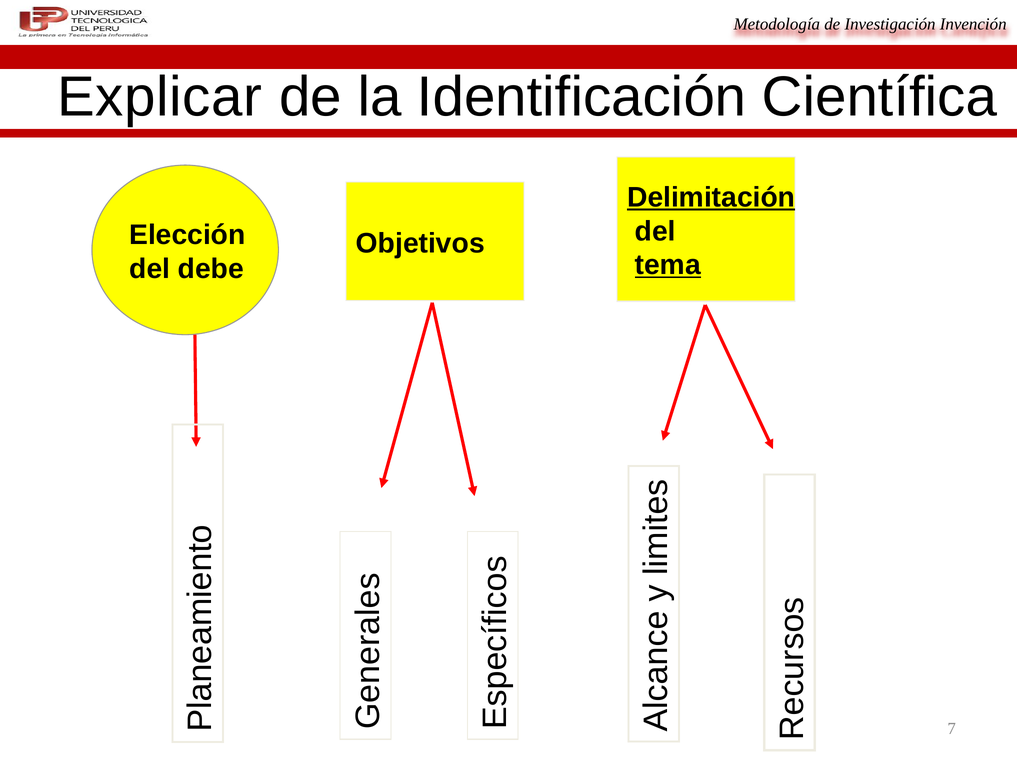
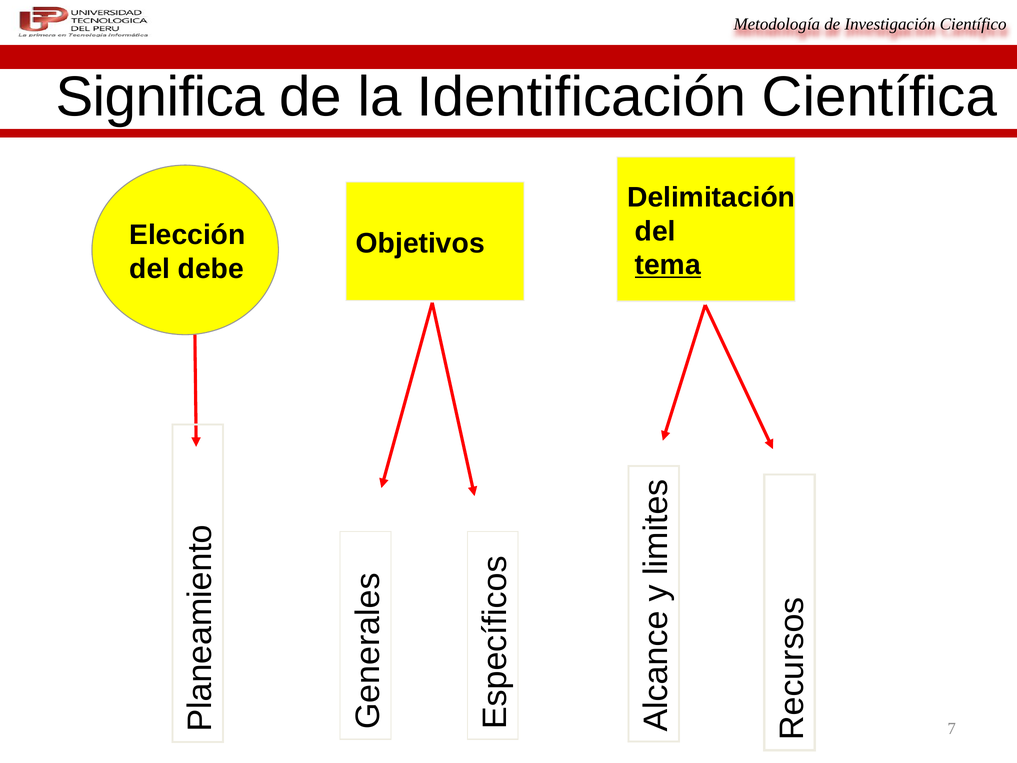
Invención: Invención -> Científico (973, 24)
Explicar: Explicar -> Significa (160, 97)
Delimitación underline: present -> none (711, 197)
